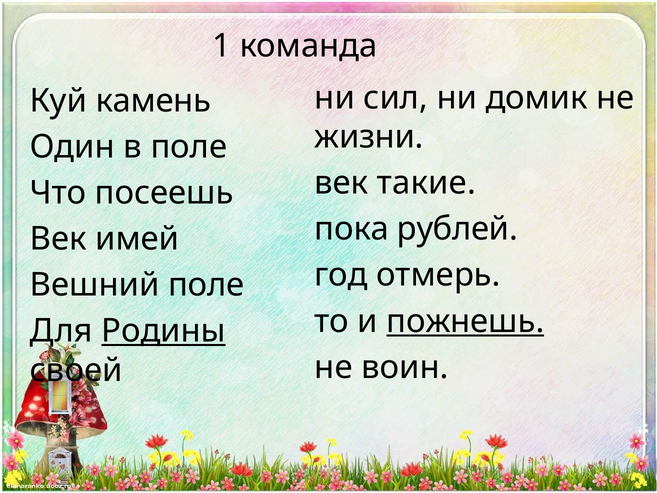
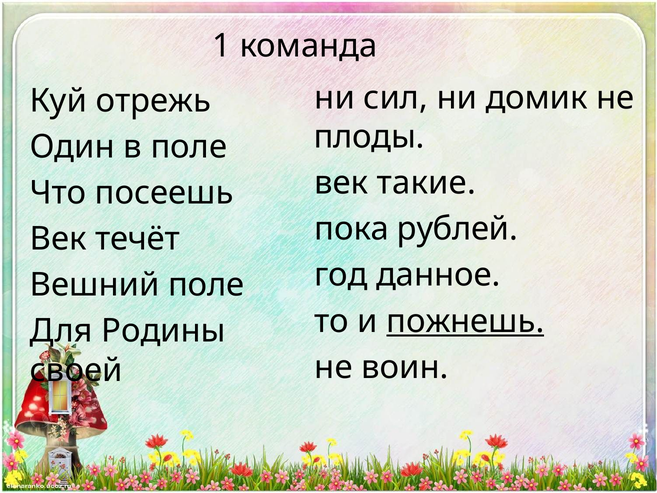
камень: камень -> отрежь (153, 101)
жизни: жизни -> плоды (369, 137)
имей: имей -> течёт (137, 239)
отмерь: отмерь -> данное (438, 275)
Родины underline: present -> none (164, 331)
